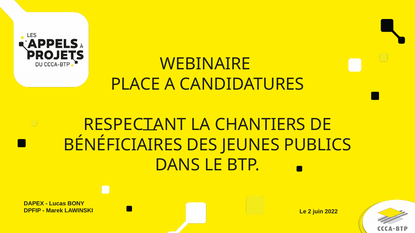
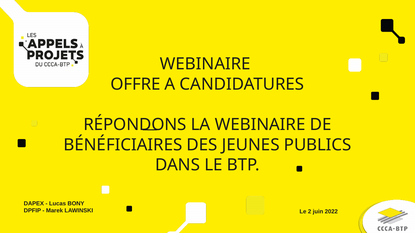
PLACE: PLACE -> OFFRE (136, 84)
RESPECTANT: RESPECTANT -> RÉPONDONS (135, 125)
LA CHANTIERS: CHANTIERS -> WEBINAIRE (260, 125)
